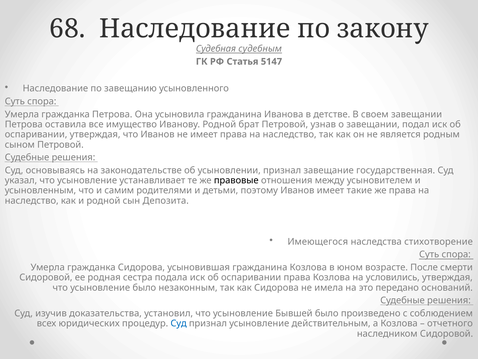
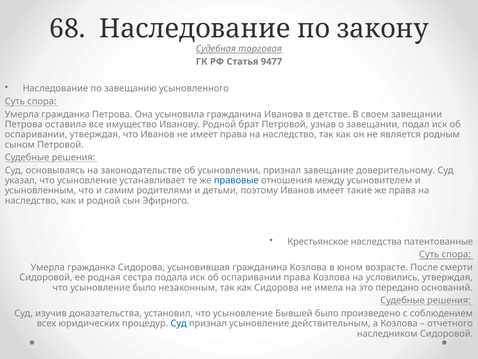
судебным: судебным -> торговая (260, 49)
5147: 5147 -> 9477 (271, 62)
государственная: государственная -> доверительному (396, 170)
правовые colour: black -> blue (236, 180)
Депозита: Депозита -> Эфирного (166, 200)
Имеющегося: Имеющегося -> Крестьянское (318, 241)
стихотворение: стихотворение -> патентованные (439, 241)
